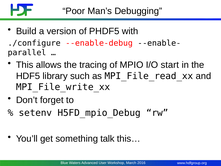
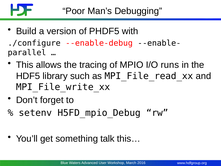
start: start -> runs (170, 65)
